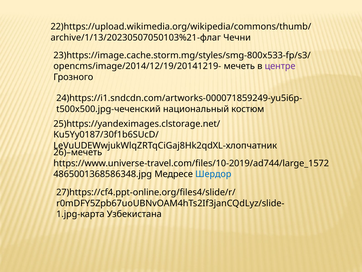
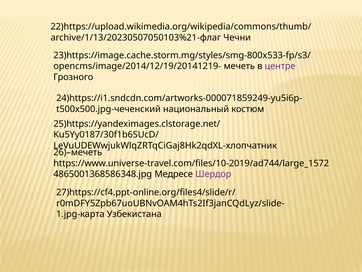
Шердор colour: blue -> purple (213, 174)
